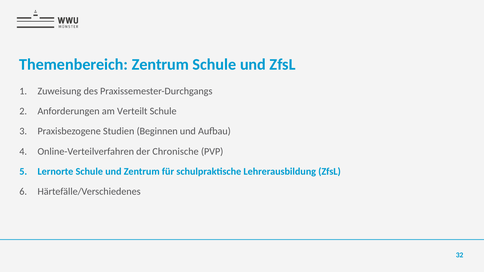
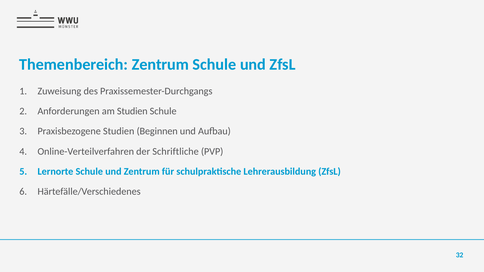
am Verteilt: Verteilt -> Studien (132, 111)
Chronische: Chronische -> Schriftliche (176, 151)
